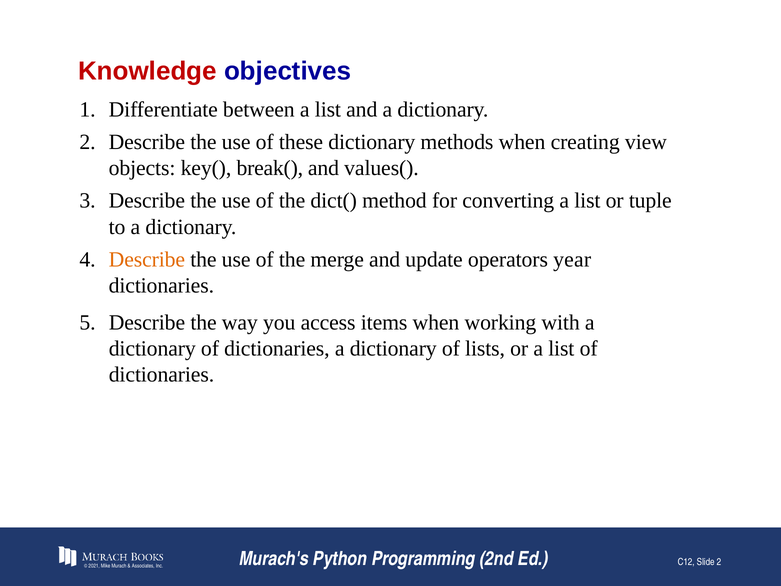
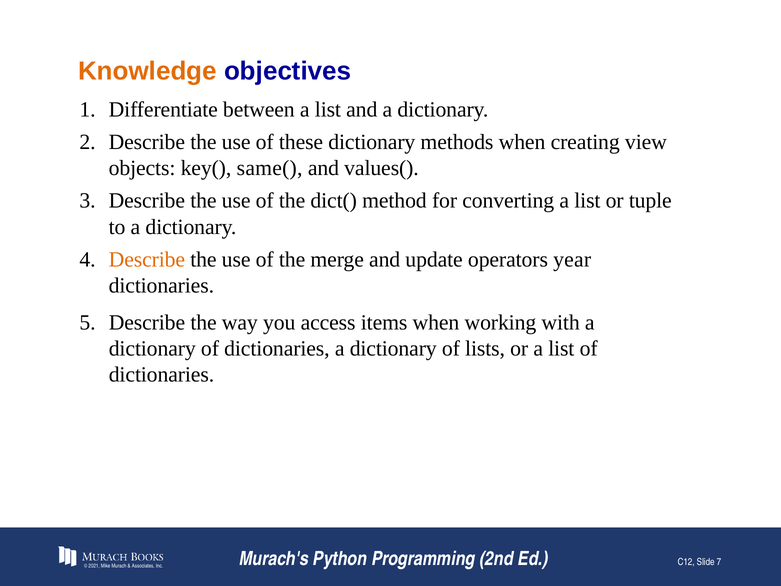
Knowledge colour: red -> orange (147, 71)
break(: break( -> same( (270, 168)
Slide 2: 2 -> 7 (719, 562)
